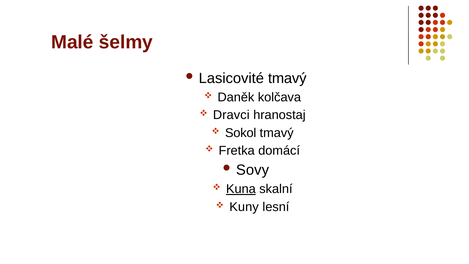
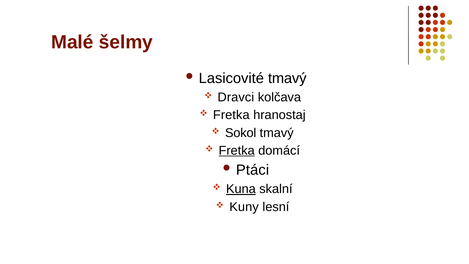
Daněk: Daněk -> Dravci (236, 97)
Dravci: Dravci -> Fretka (231, 115)
Fretka underline: none -> present (237, 151)
Sovy: Sovy -> Ptáci (253, 170)
